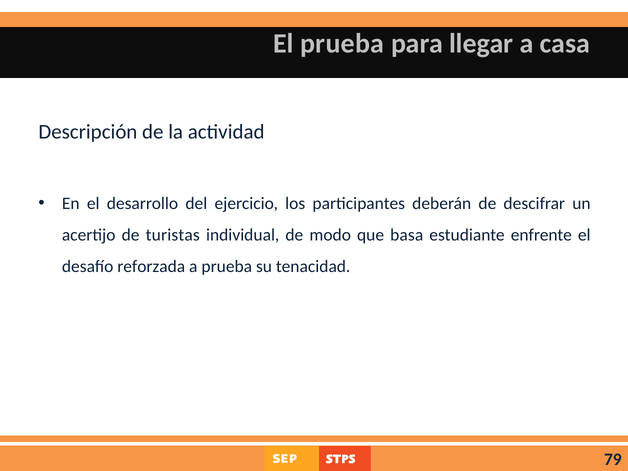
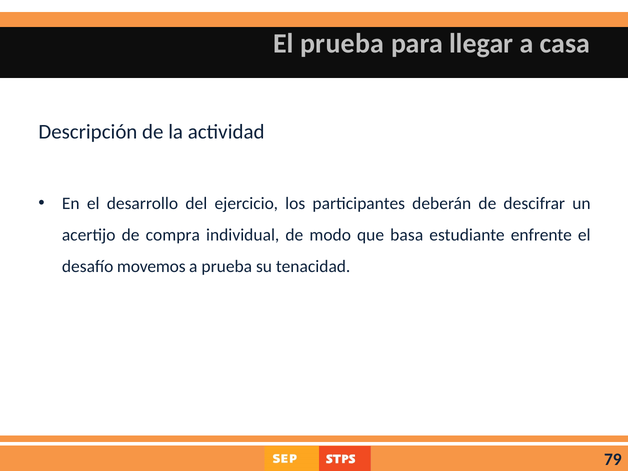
turistas: turistas -> compra (173, 235)
reforzada: reforzada -> movemos (151, 266)
